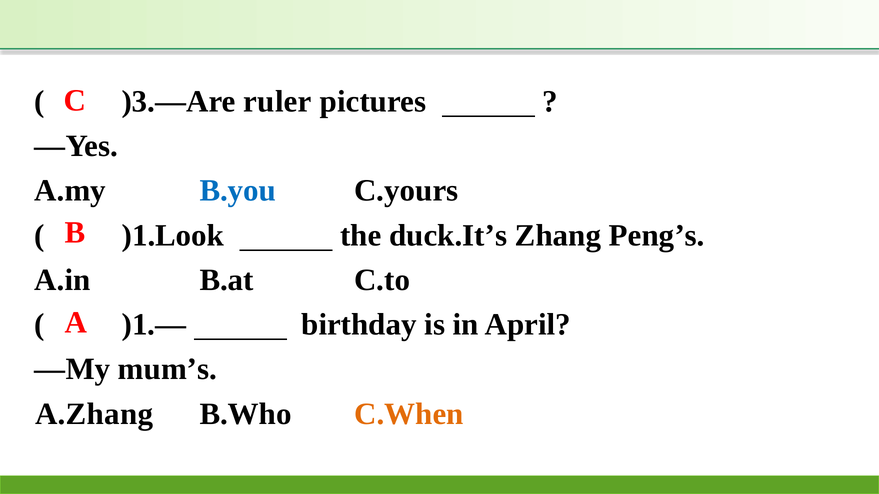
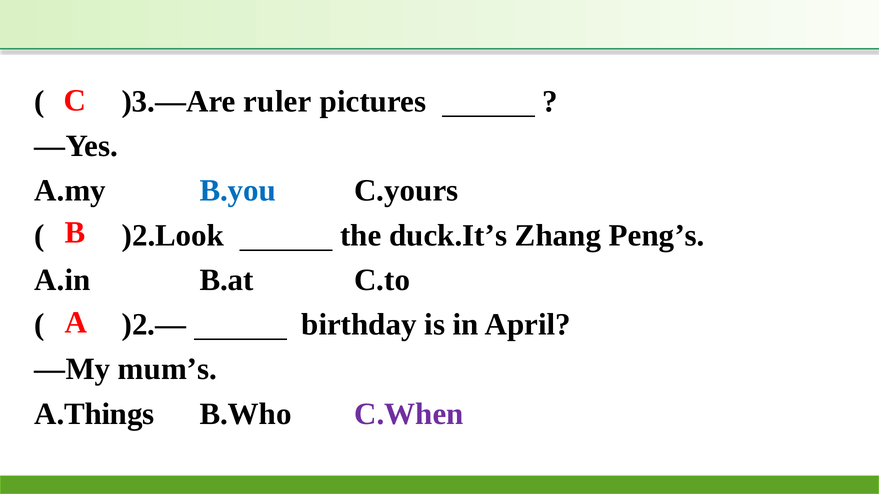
)1.Look: )1.Look -> )2.Look (173, 235)
)1.—: )1.— -> )2.— (154, 325)
A.Zhang: A.Zhang -> A.Things (94, 414)
C.When colour: orange -> purple (409, 414)
